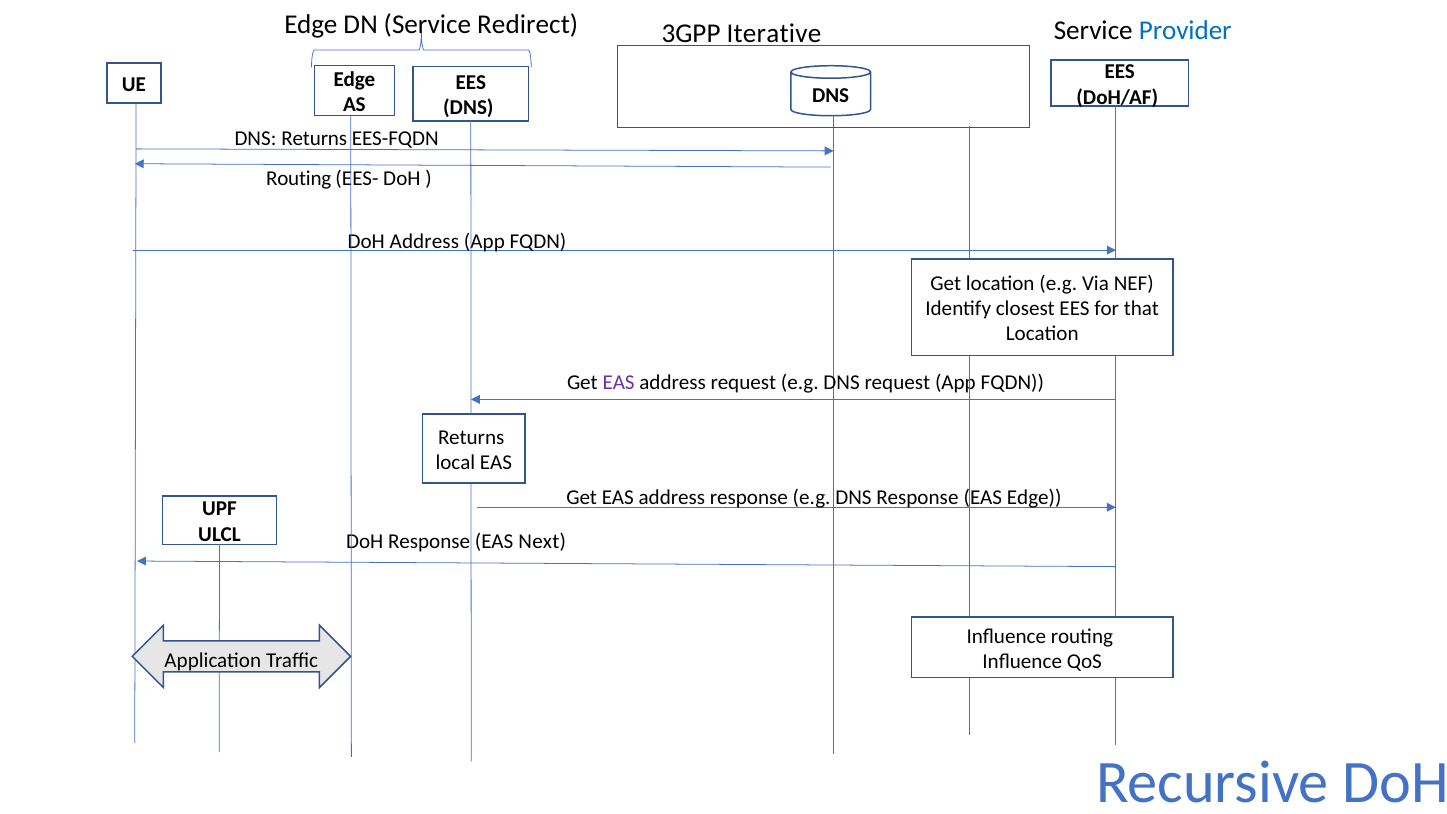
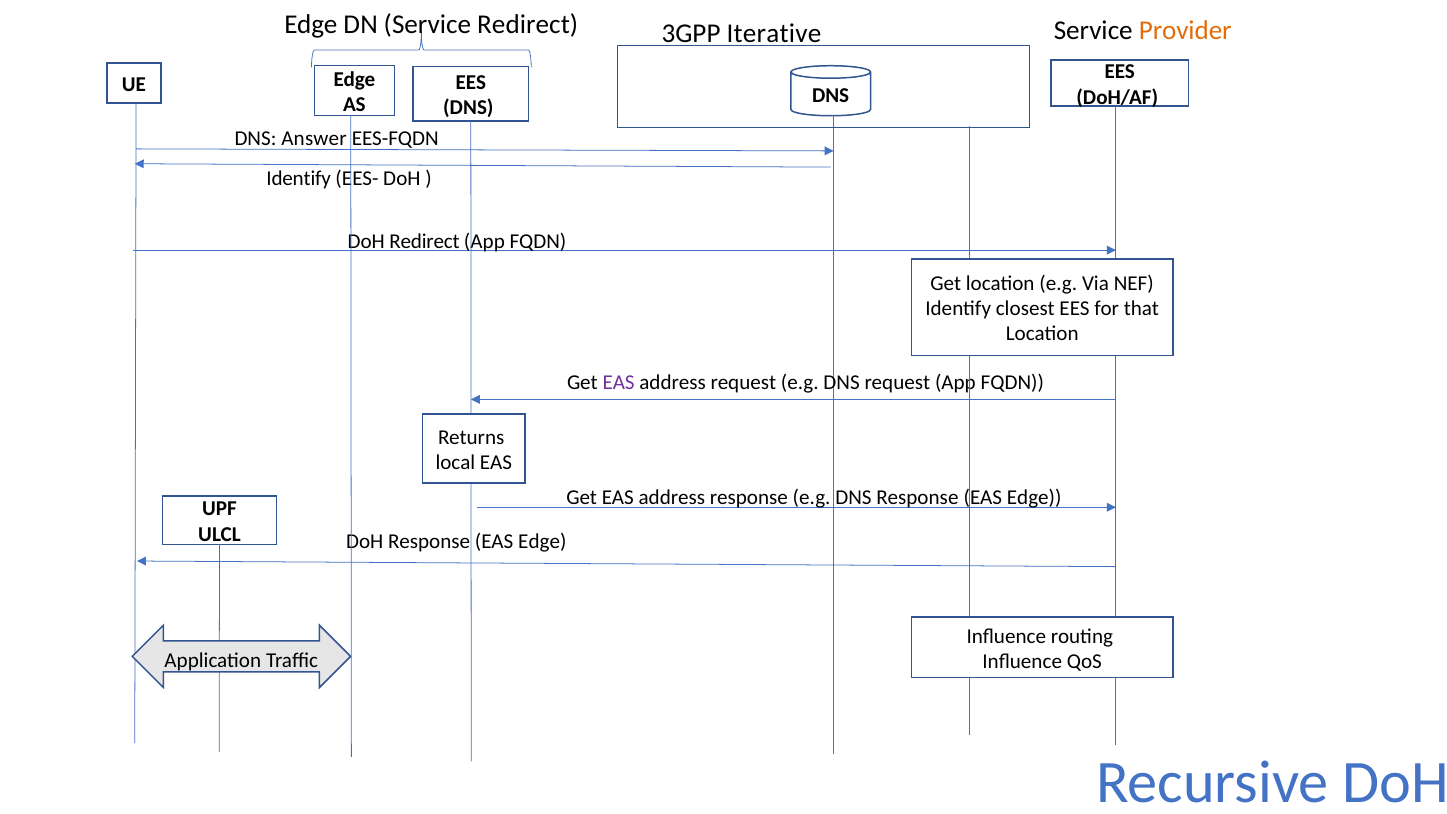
Provider colour: blue -> orange (1185, 31)
DNS Returns: Returns -> Answer (314, 138)
Routing: Routing -> Identify (299, 178)
DoH Address: Address -> Redirect (425, 241)
DoH Response EAS Next: Next -> Edge (542, 541)
